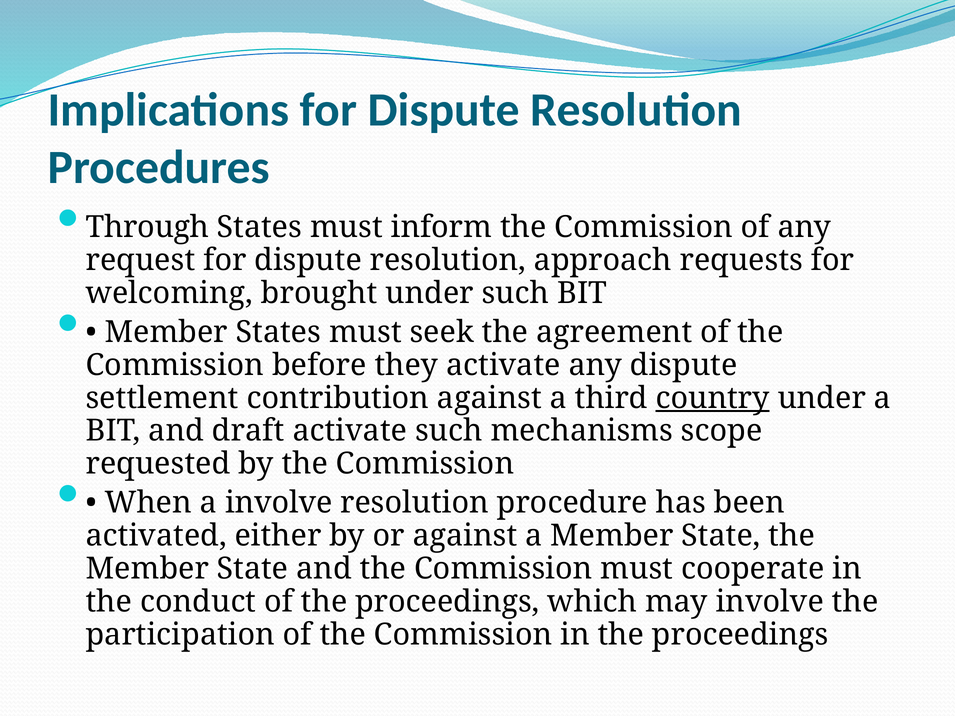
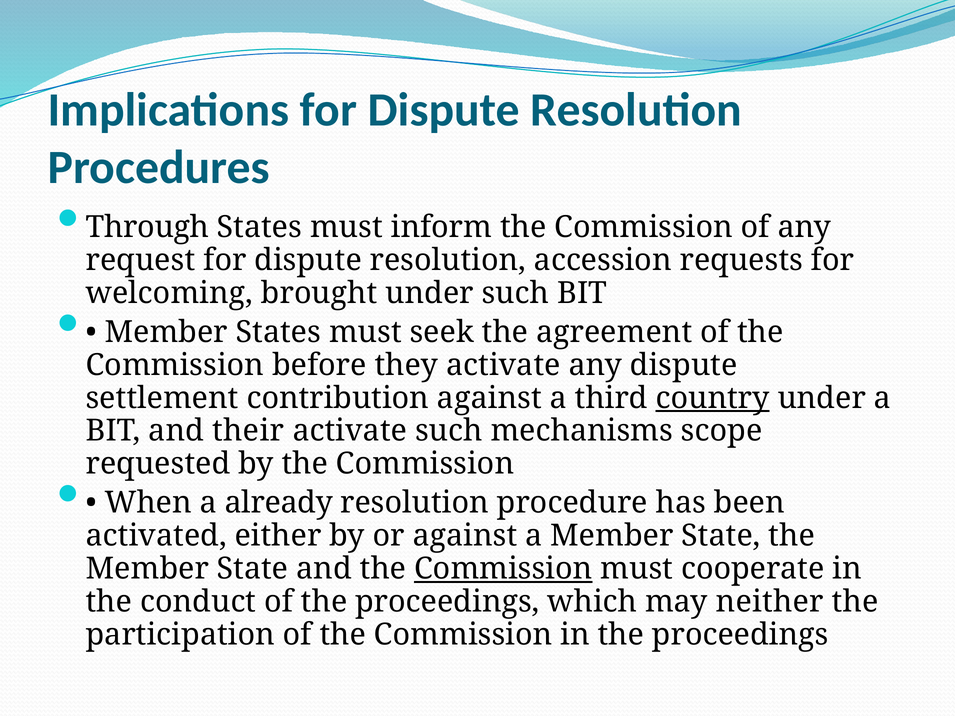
approach: approach -> accession (603, 260)
draft: draft -> their (248, 431)
a involve: involve -> already (279, 503)
Commission underline: none -> present (503, 569)
may involve: involve -> neither (770, 602)
